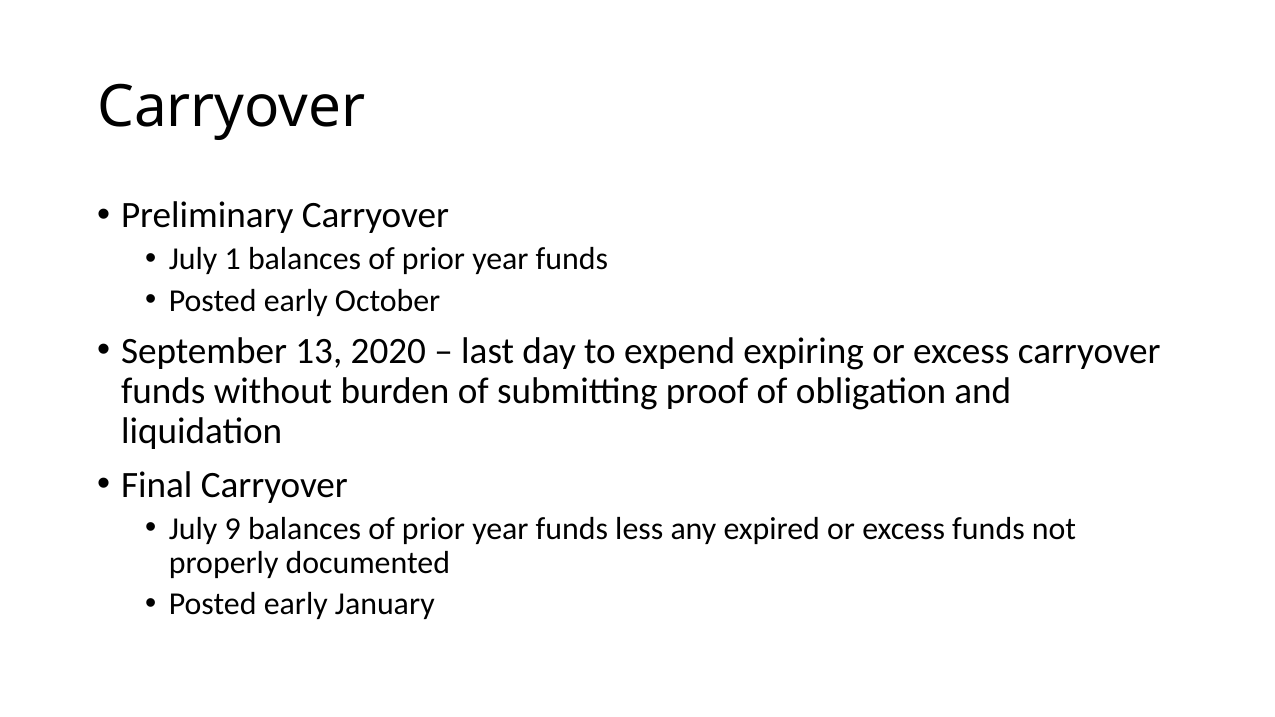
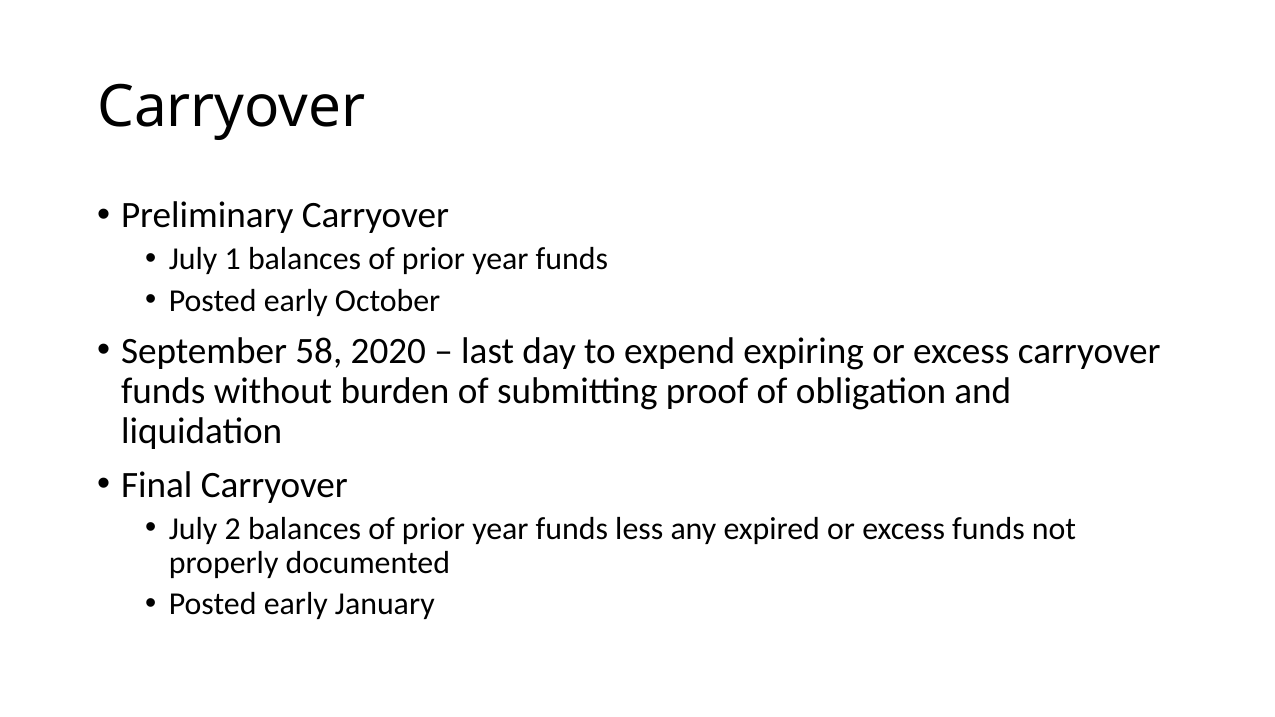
13: 13 -> 58 (319, 351)
9: 9 -> 2 (233, 529)
